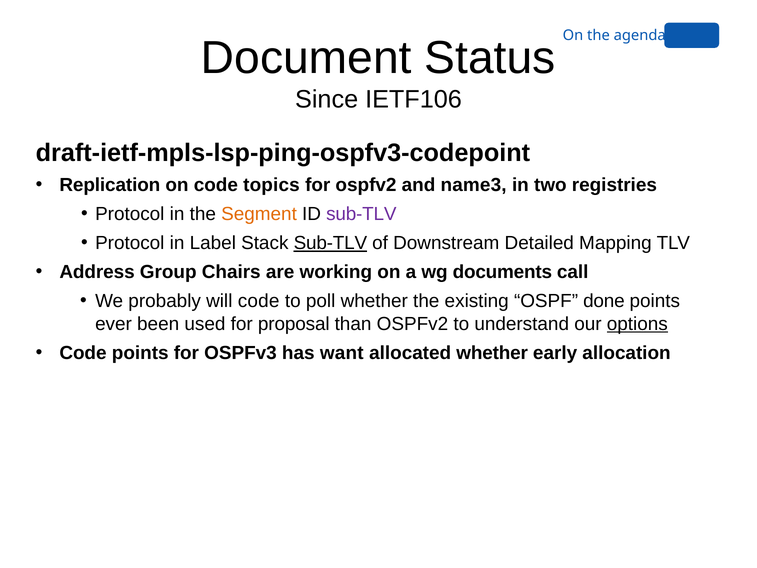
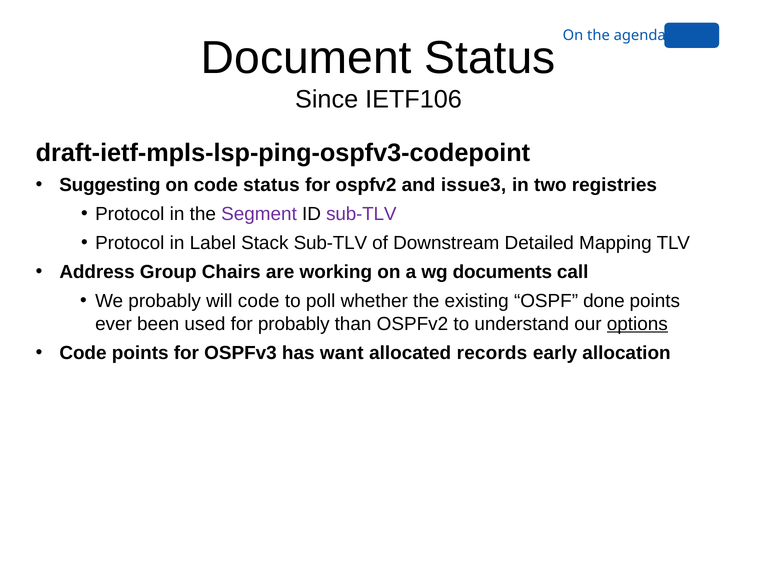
Replication: Replication -> Suggesting (110, 185)
code topics: topics -> status (271, 185)
name3: name3 -> issue3 (474, 185)
Segment colour: orange -> purple (259, 214)
Sub-TLV underline: present -> none (330, 243)
for proposal: proposal -> probably (294, 324)
allocated whether: whether -> records (492, 353)
